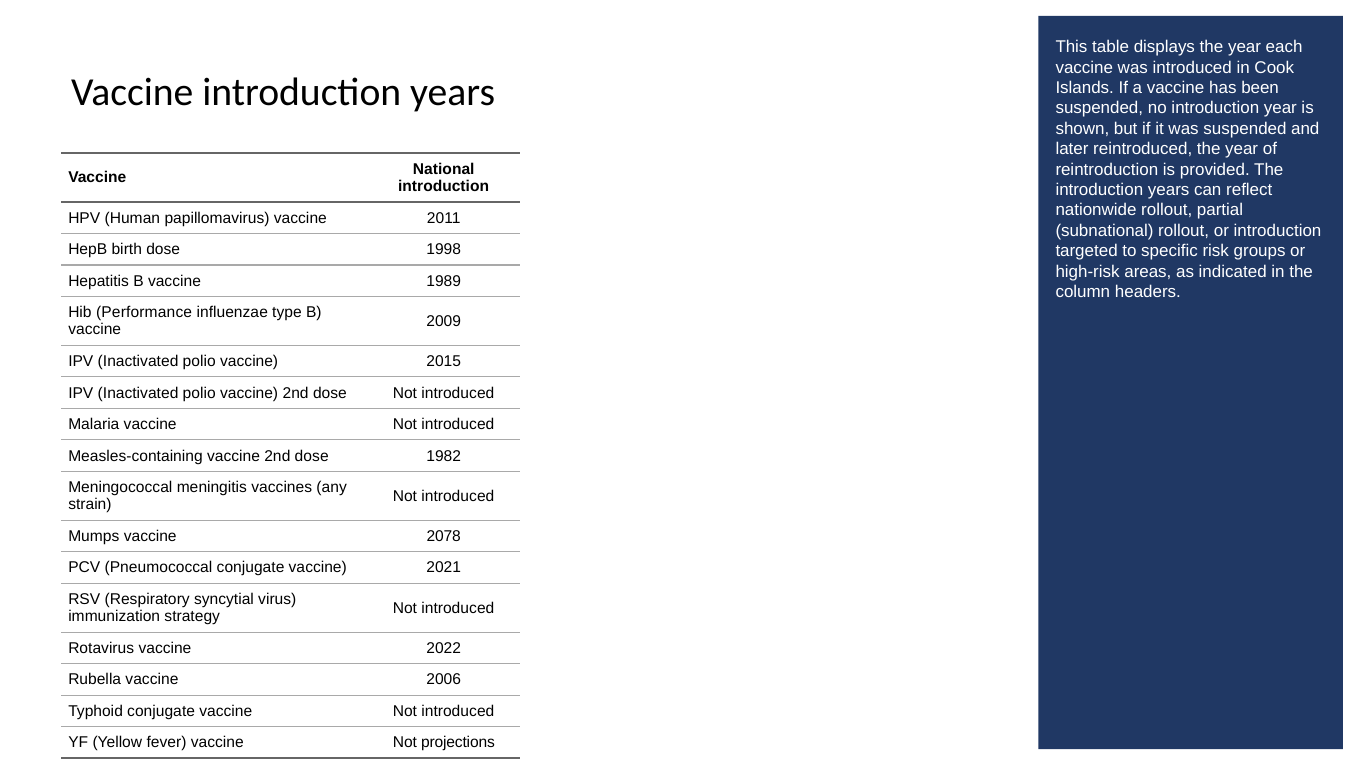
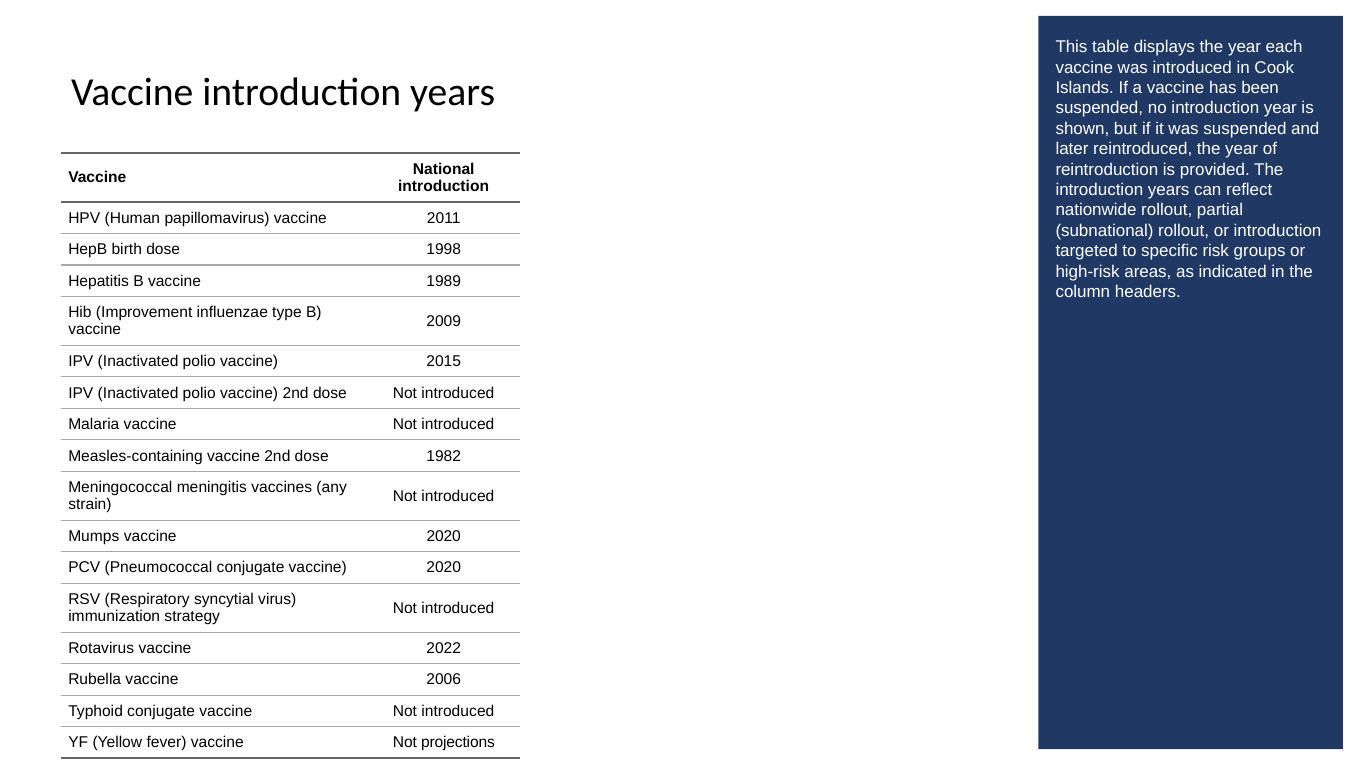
Performance: Performance -> Improvement (144, 312)
Mumps vaccine 2078: 2078 -> 2020 (444, 536)
conjugate vaccine 2021: 2021 -> 2020 (444, 568)
